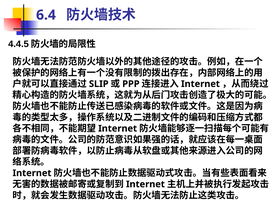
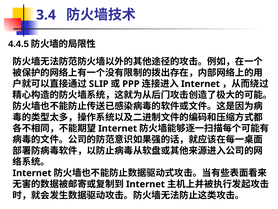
6.4: 6.4 -> 3.4 (46, 15)
